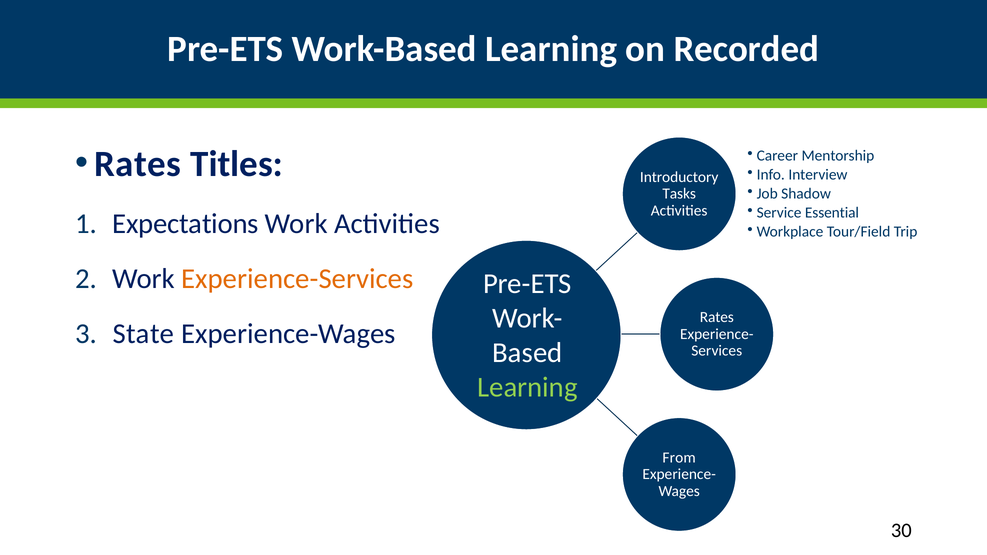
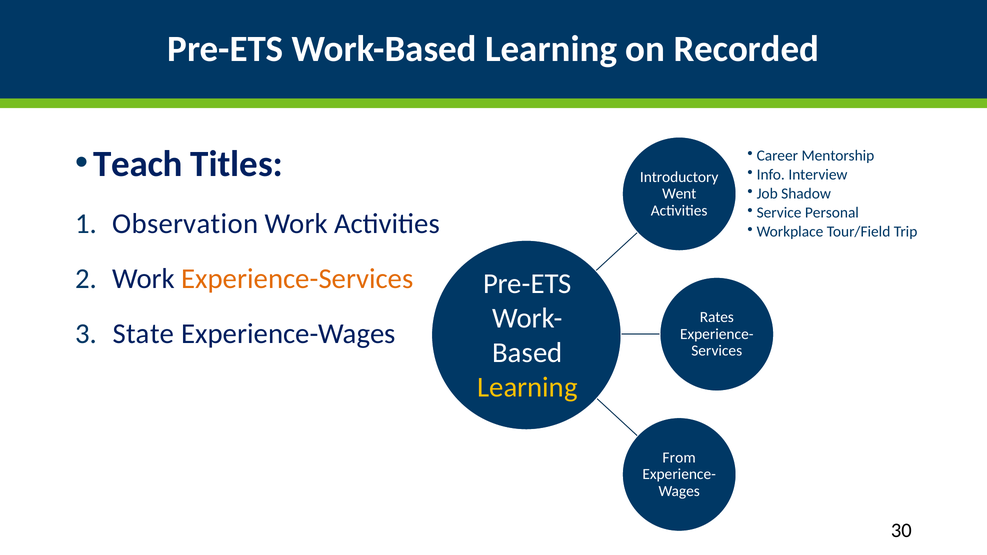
Rates: Rates -> Teach (138, 164)
Tasks: Tasks -> Went (679, 194)
Essential: Essential -> Personal (832, 213)
Expectations: Expectations -> Observation (185, 224)
Learning colour: light green -> yellow (527, 387)
